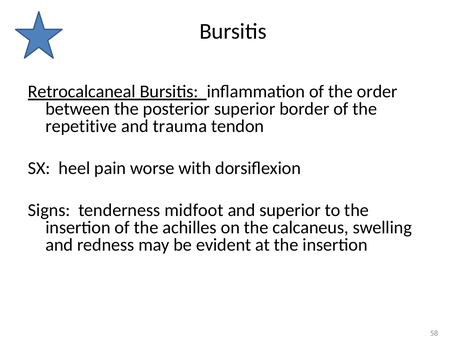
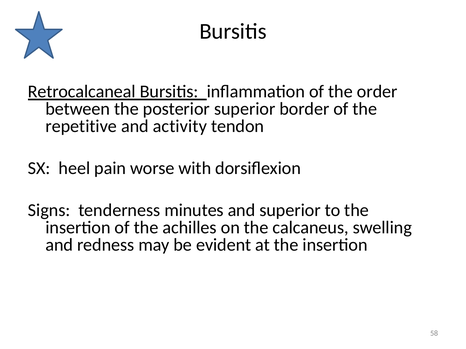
trauma: trauma -> activity (180, 126)
midfoot: midfoot -> minutes (194, 210)
